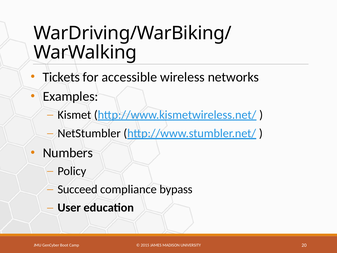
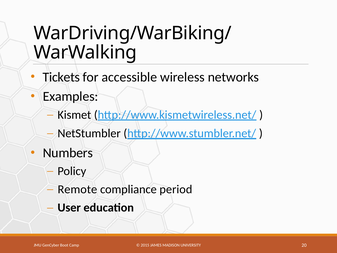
Succeed: Succeed -> Remote (77, 189)
bypass: bypass -> period (176, 189)
